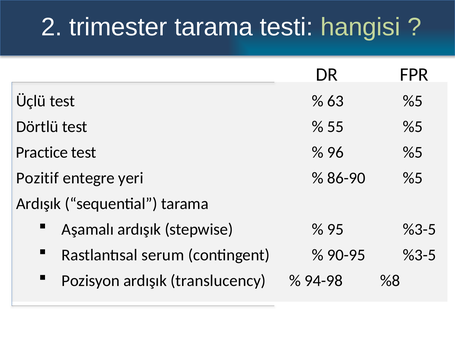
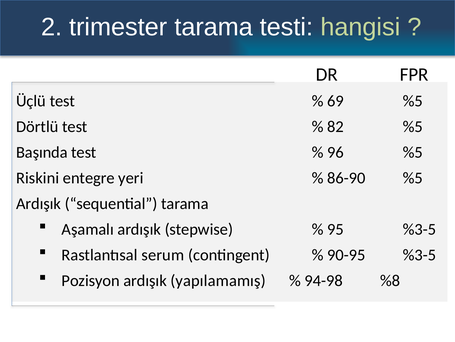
63: 63 -> 69 (336, 101)
55: 55 -> 82 (336, 127)
Practice: Practice -> Başında (42, 152)
Pozitif: Pozitif -> Riskini (38, 178)
translucency: translucency -> yapılamamış (218, 280)
